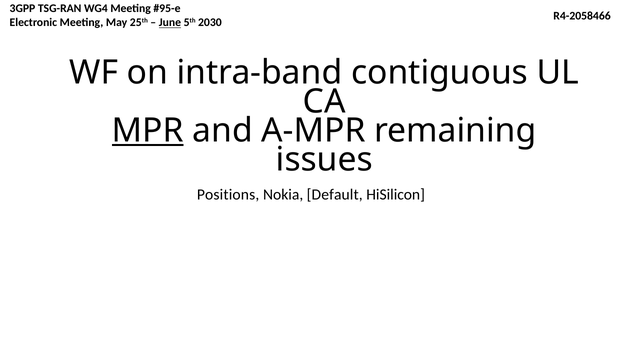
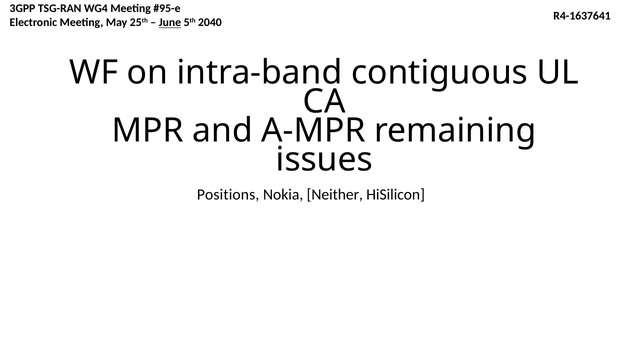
R4-2058466: R4-2058466 -> R4-1637641 (582, 16)
2030: 2030 -> 2040 (210, 23)
MPR underline: present -> none (148, 131)
Default: Default -> Neither (335, 194)
